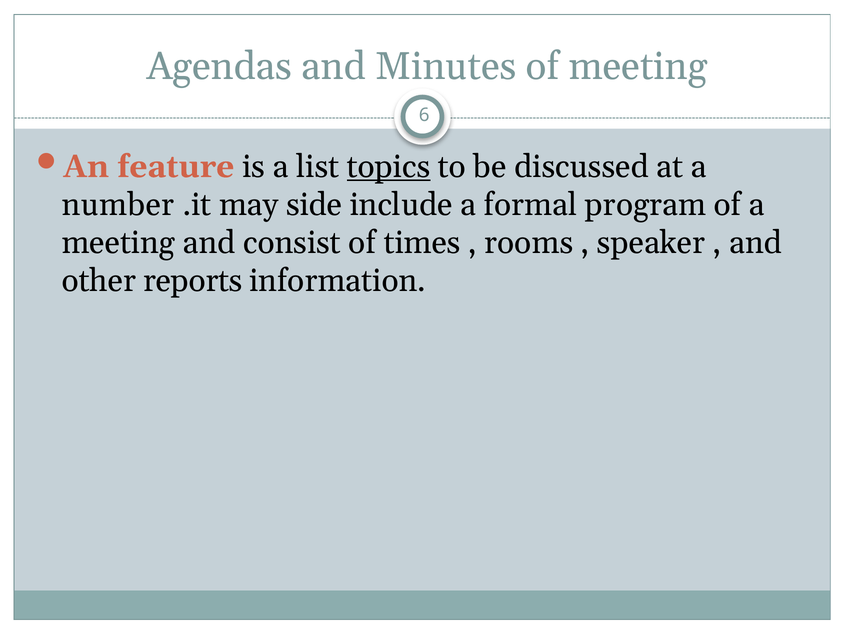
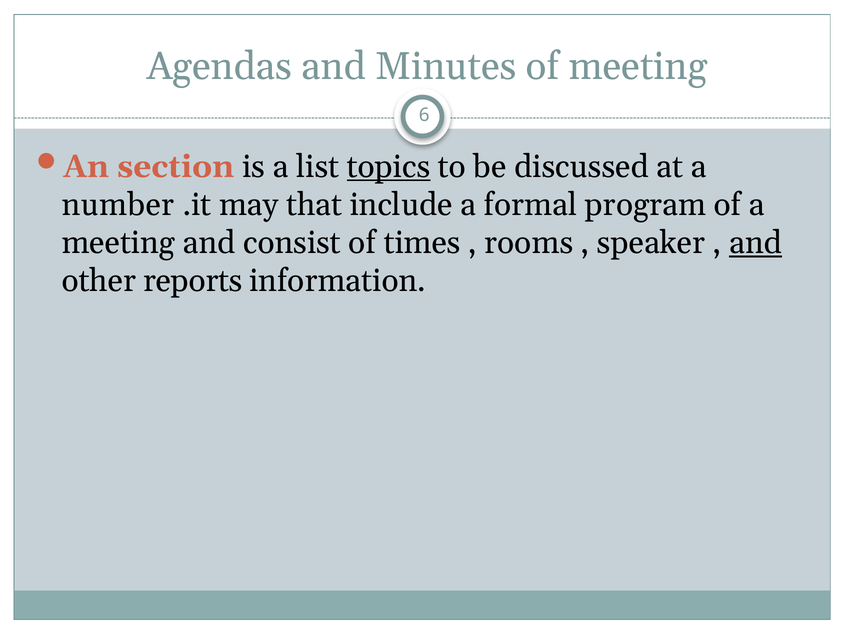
feature: feature -> section (176, 167)
side: side -> that (314, 205)
and underline: none -> present (756, 243)
